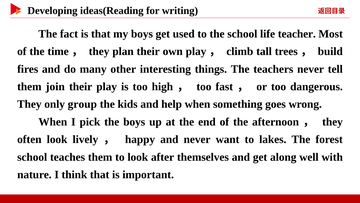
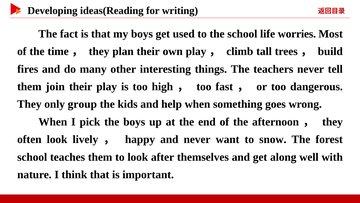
teacher: teacher -> worries (297, 34)
lakes: lakes -> snow (273, 139)
